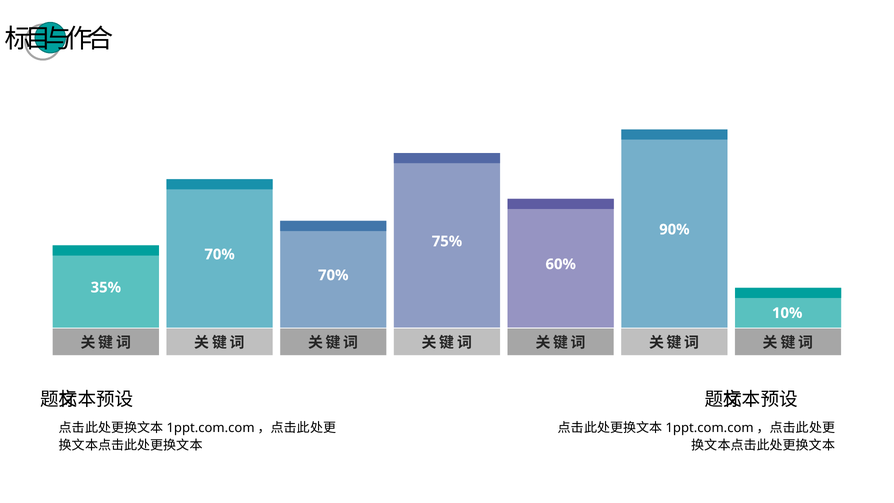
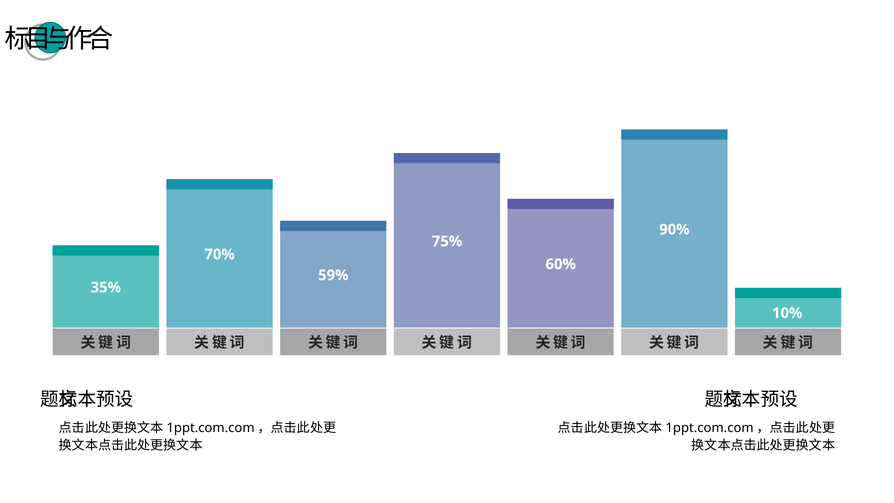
70%: 70% -> 59% (333, 275)
